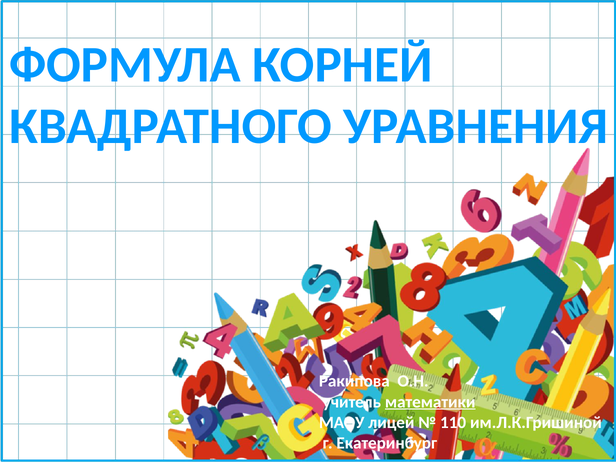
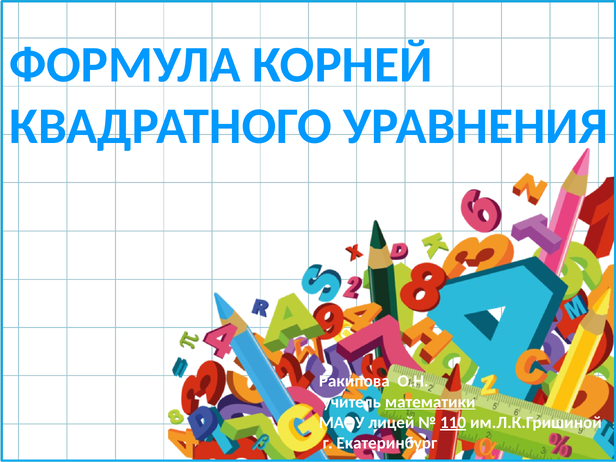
110 underline: none -> present (453, 422)
